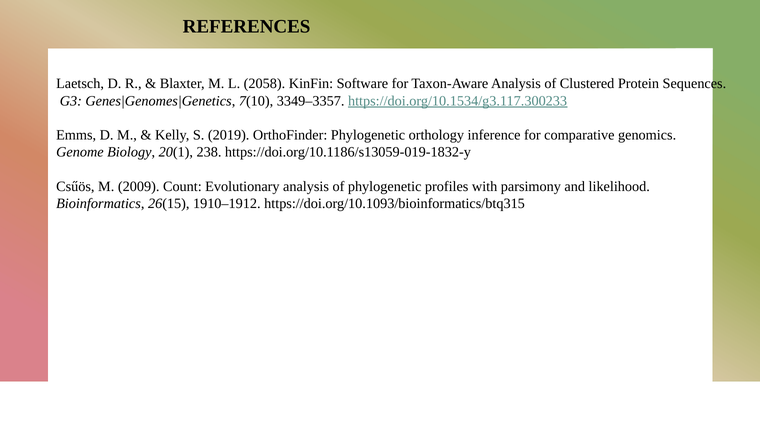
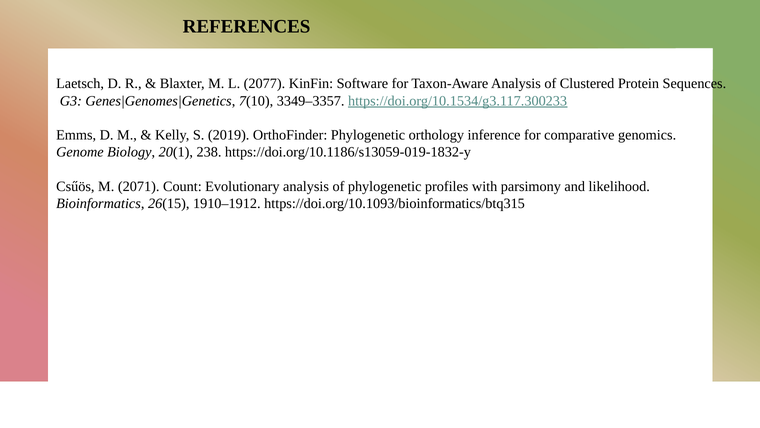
2058: 2058 -> 2077 (264, 84)
2009: 2009 -> 2071 (139, 186)
